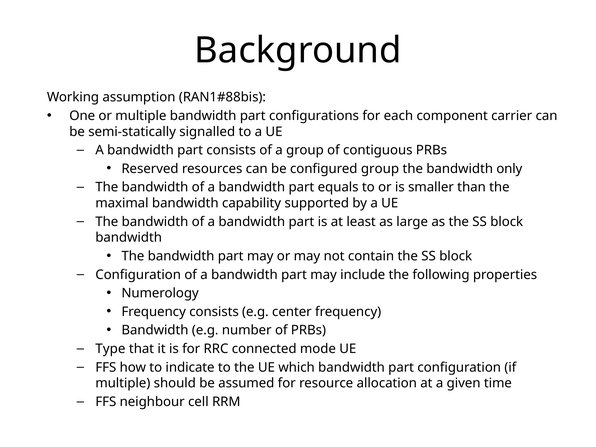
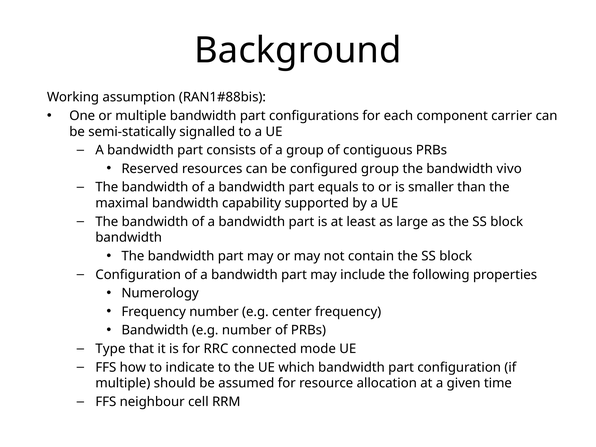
only: only -> vivo (509, 169)
Frequency consists: consists -> number (214, 312)
